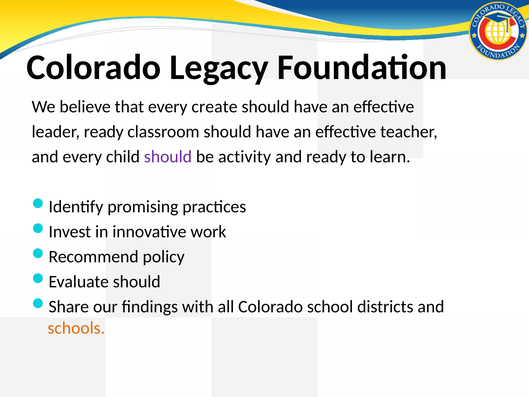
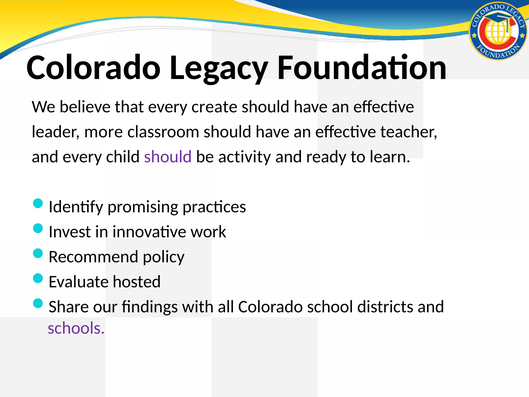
leader ready: ready -> more (104, 132)
Evaluate should: should -> hosted (137, 282)
schools colour: orange -> purple (76, 328)
